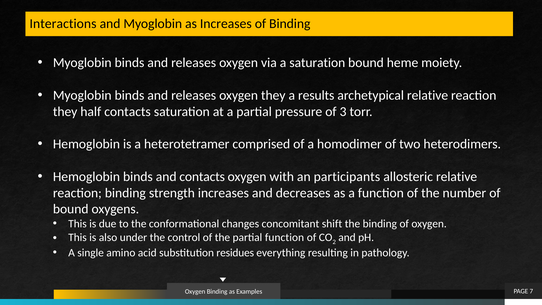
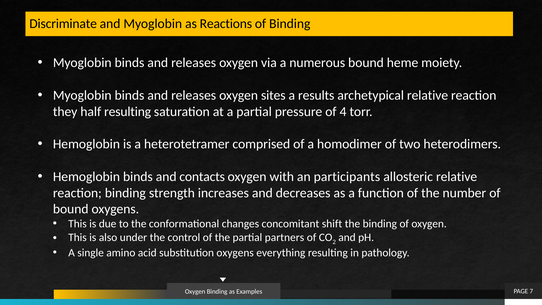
Interactions: Interactions -> Discriminate (63, 24)
as Increases: Increases -> Reactions (226, 24)
a saturation: saturation -> numerous (317, 63)
oxygen they: they -> sites (273, 95)
half contacts: contacts -> resulting (128, 112)
3: 3 -> 4 (343, 112)
partial function: function -> partners (284, 237)
substitution residues: residues -> oxygens (235, 253)
